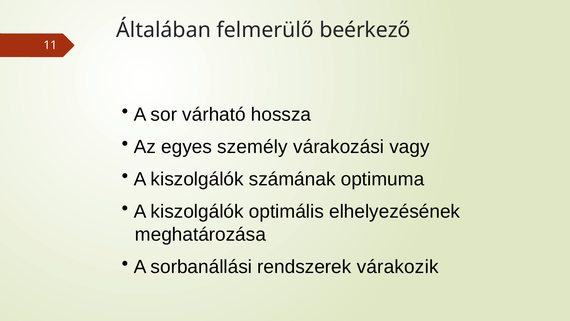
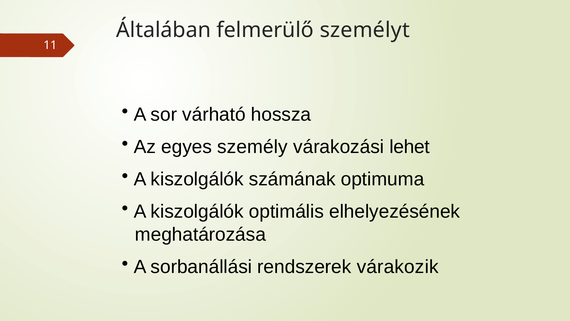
beérkező: beérkező -> személyt (365, 30)
vagy: vagy -> lehet (410, 147)
